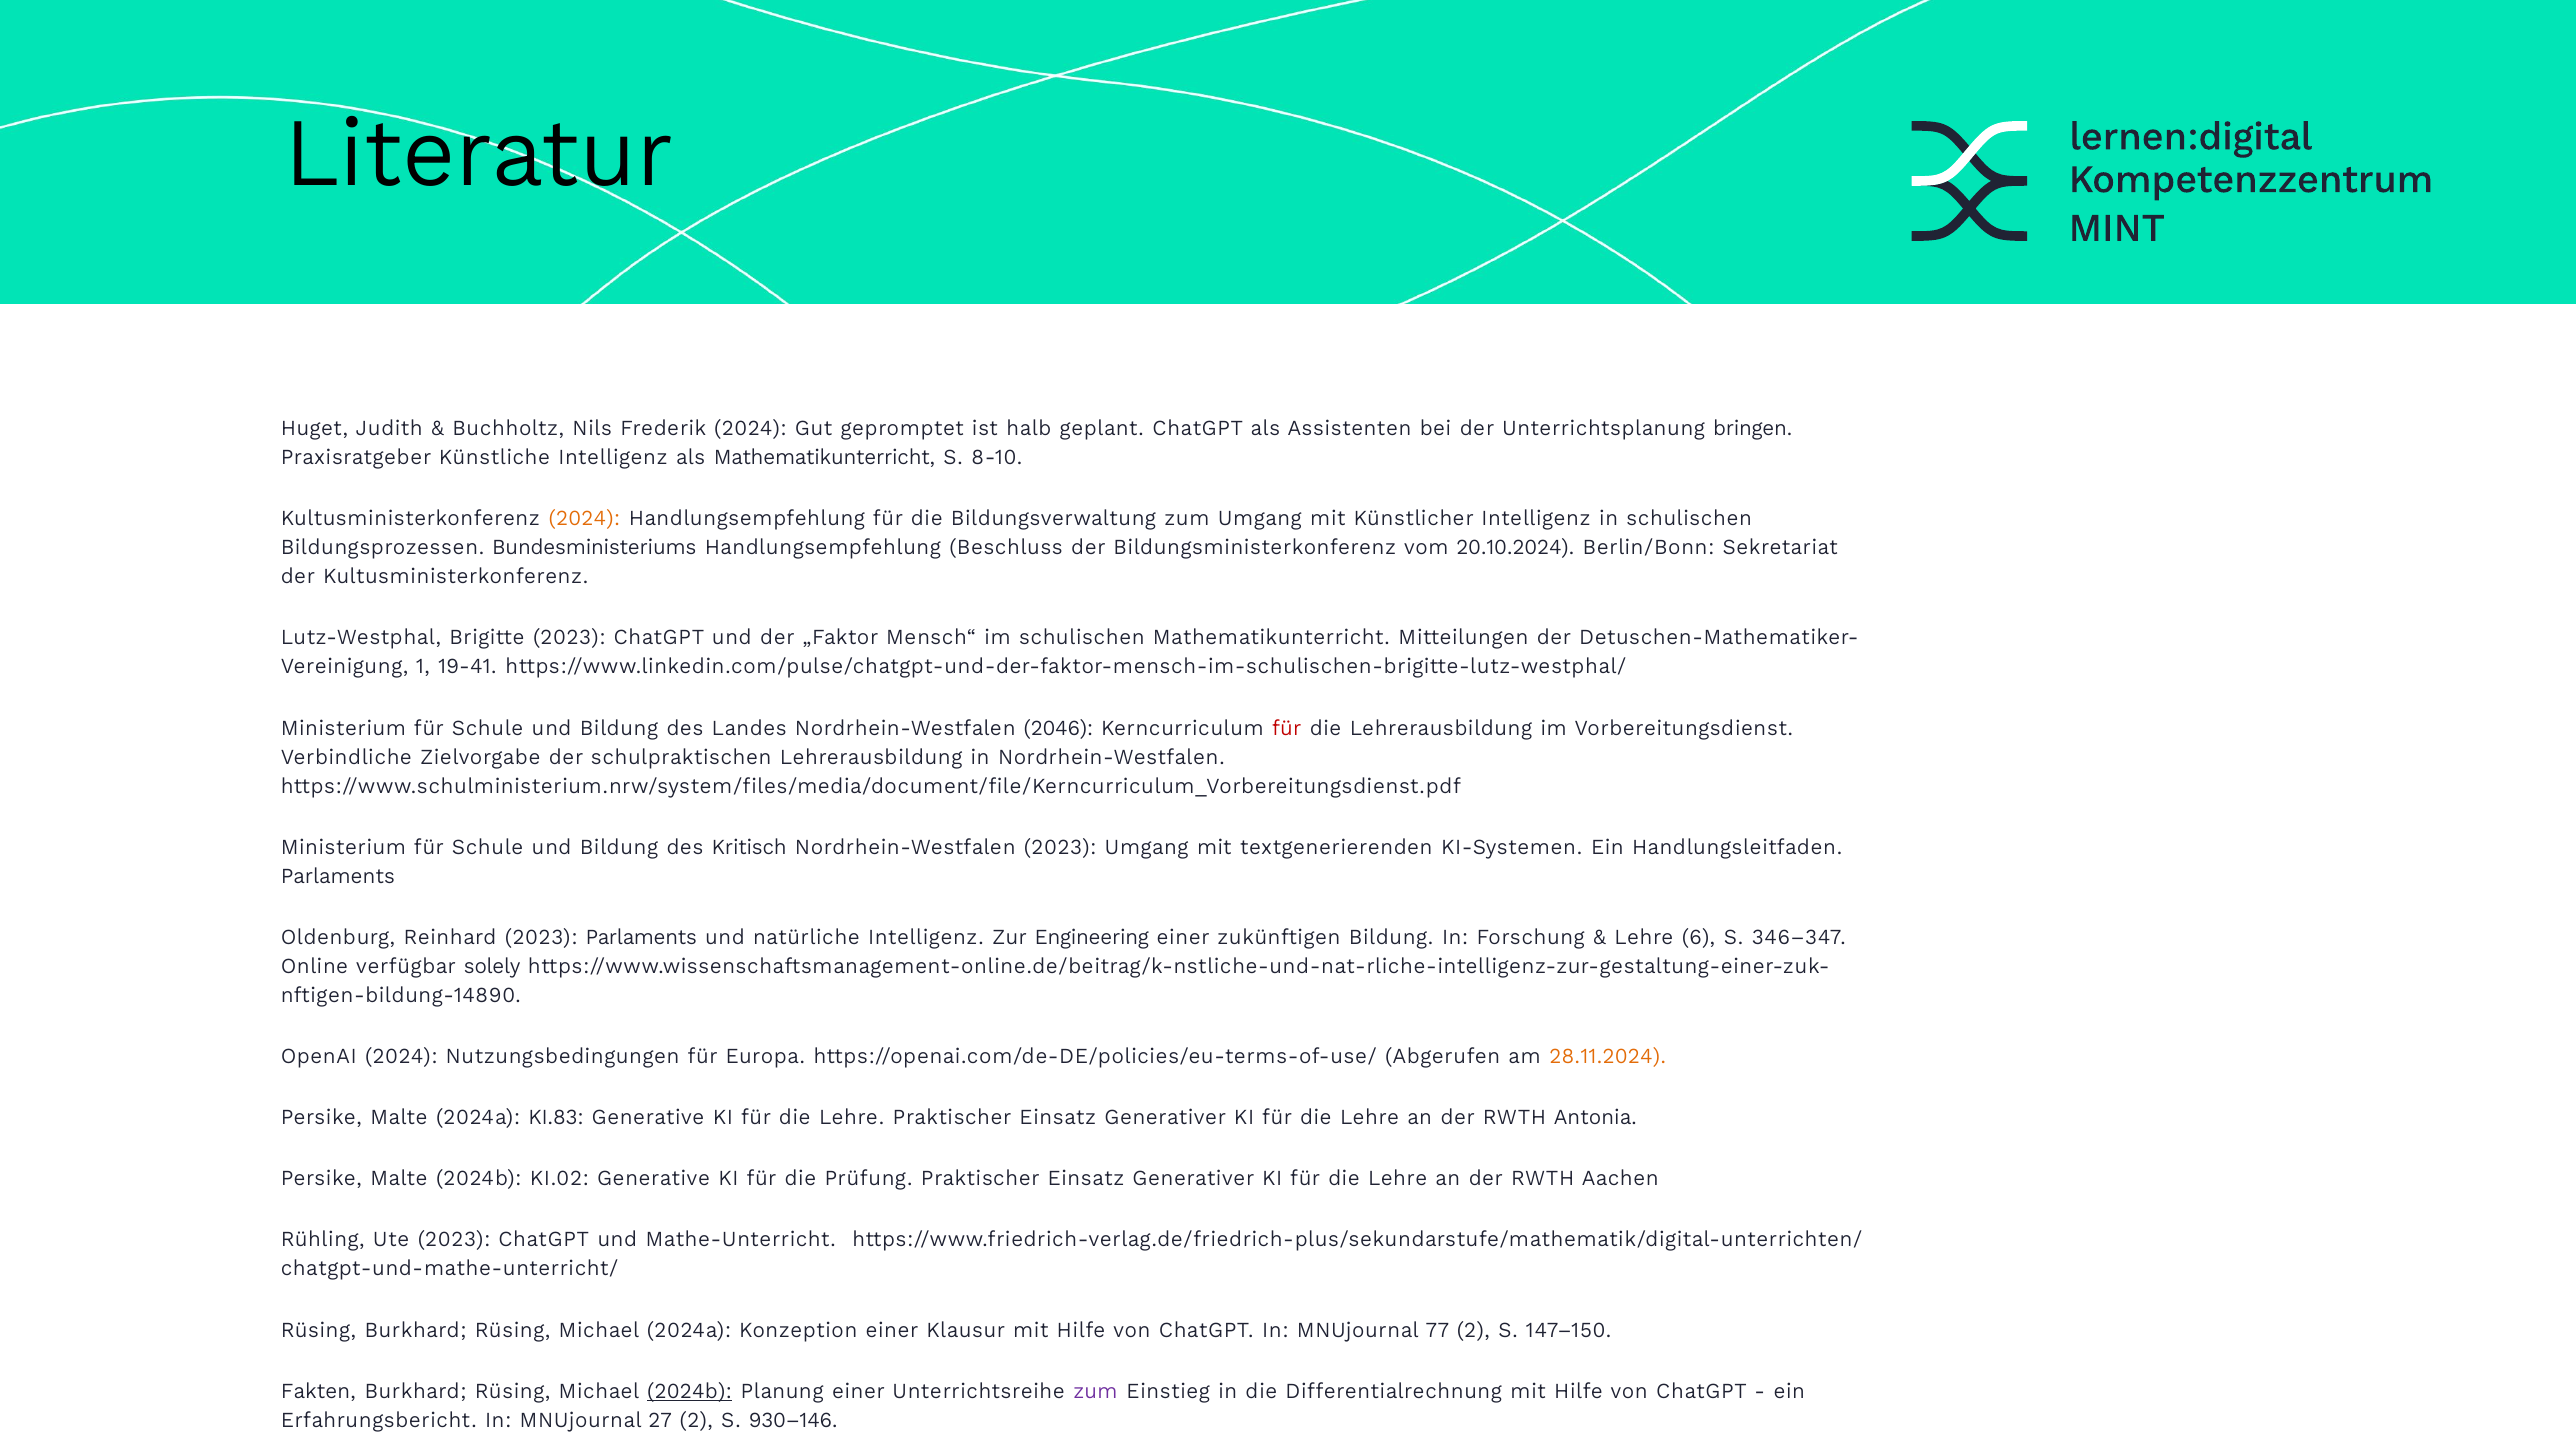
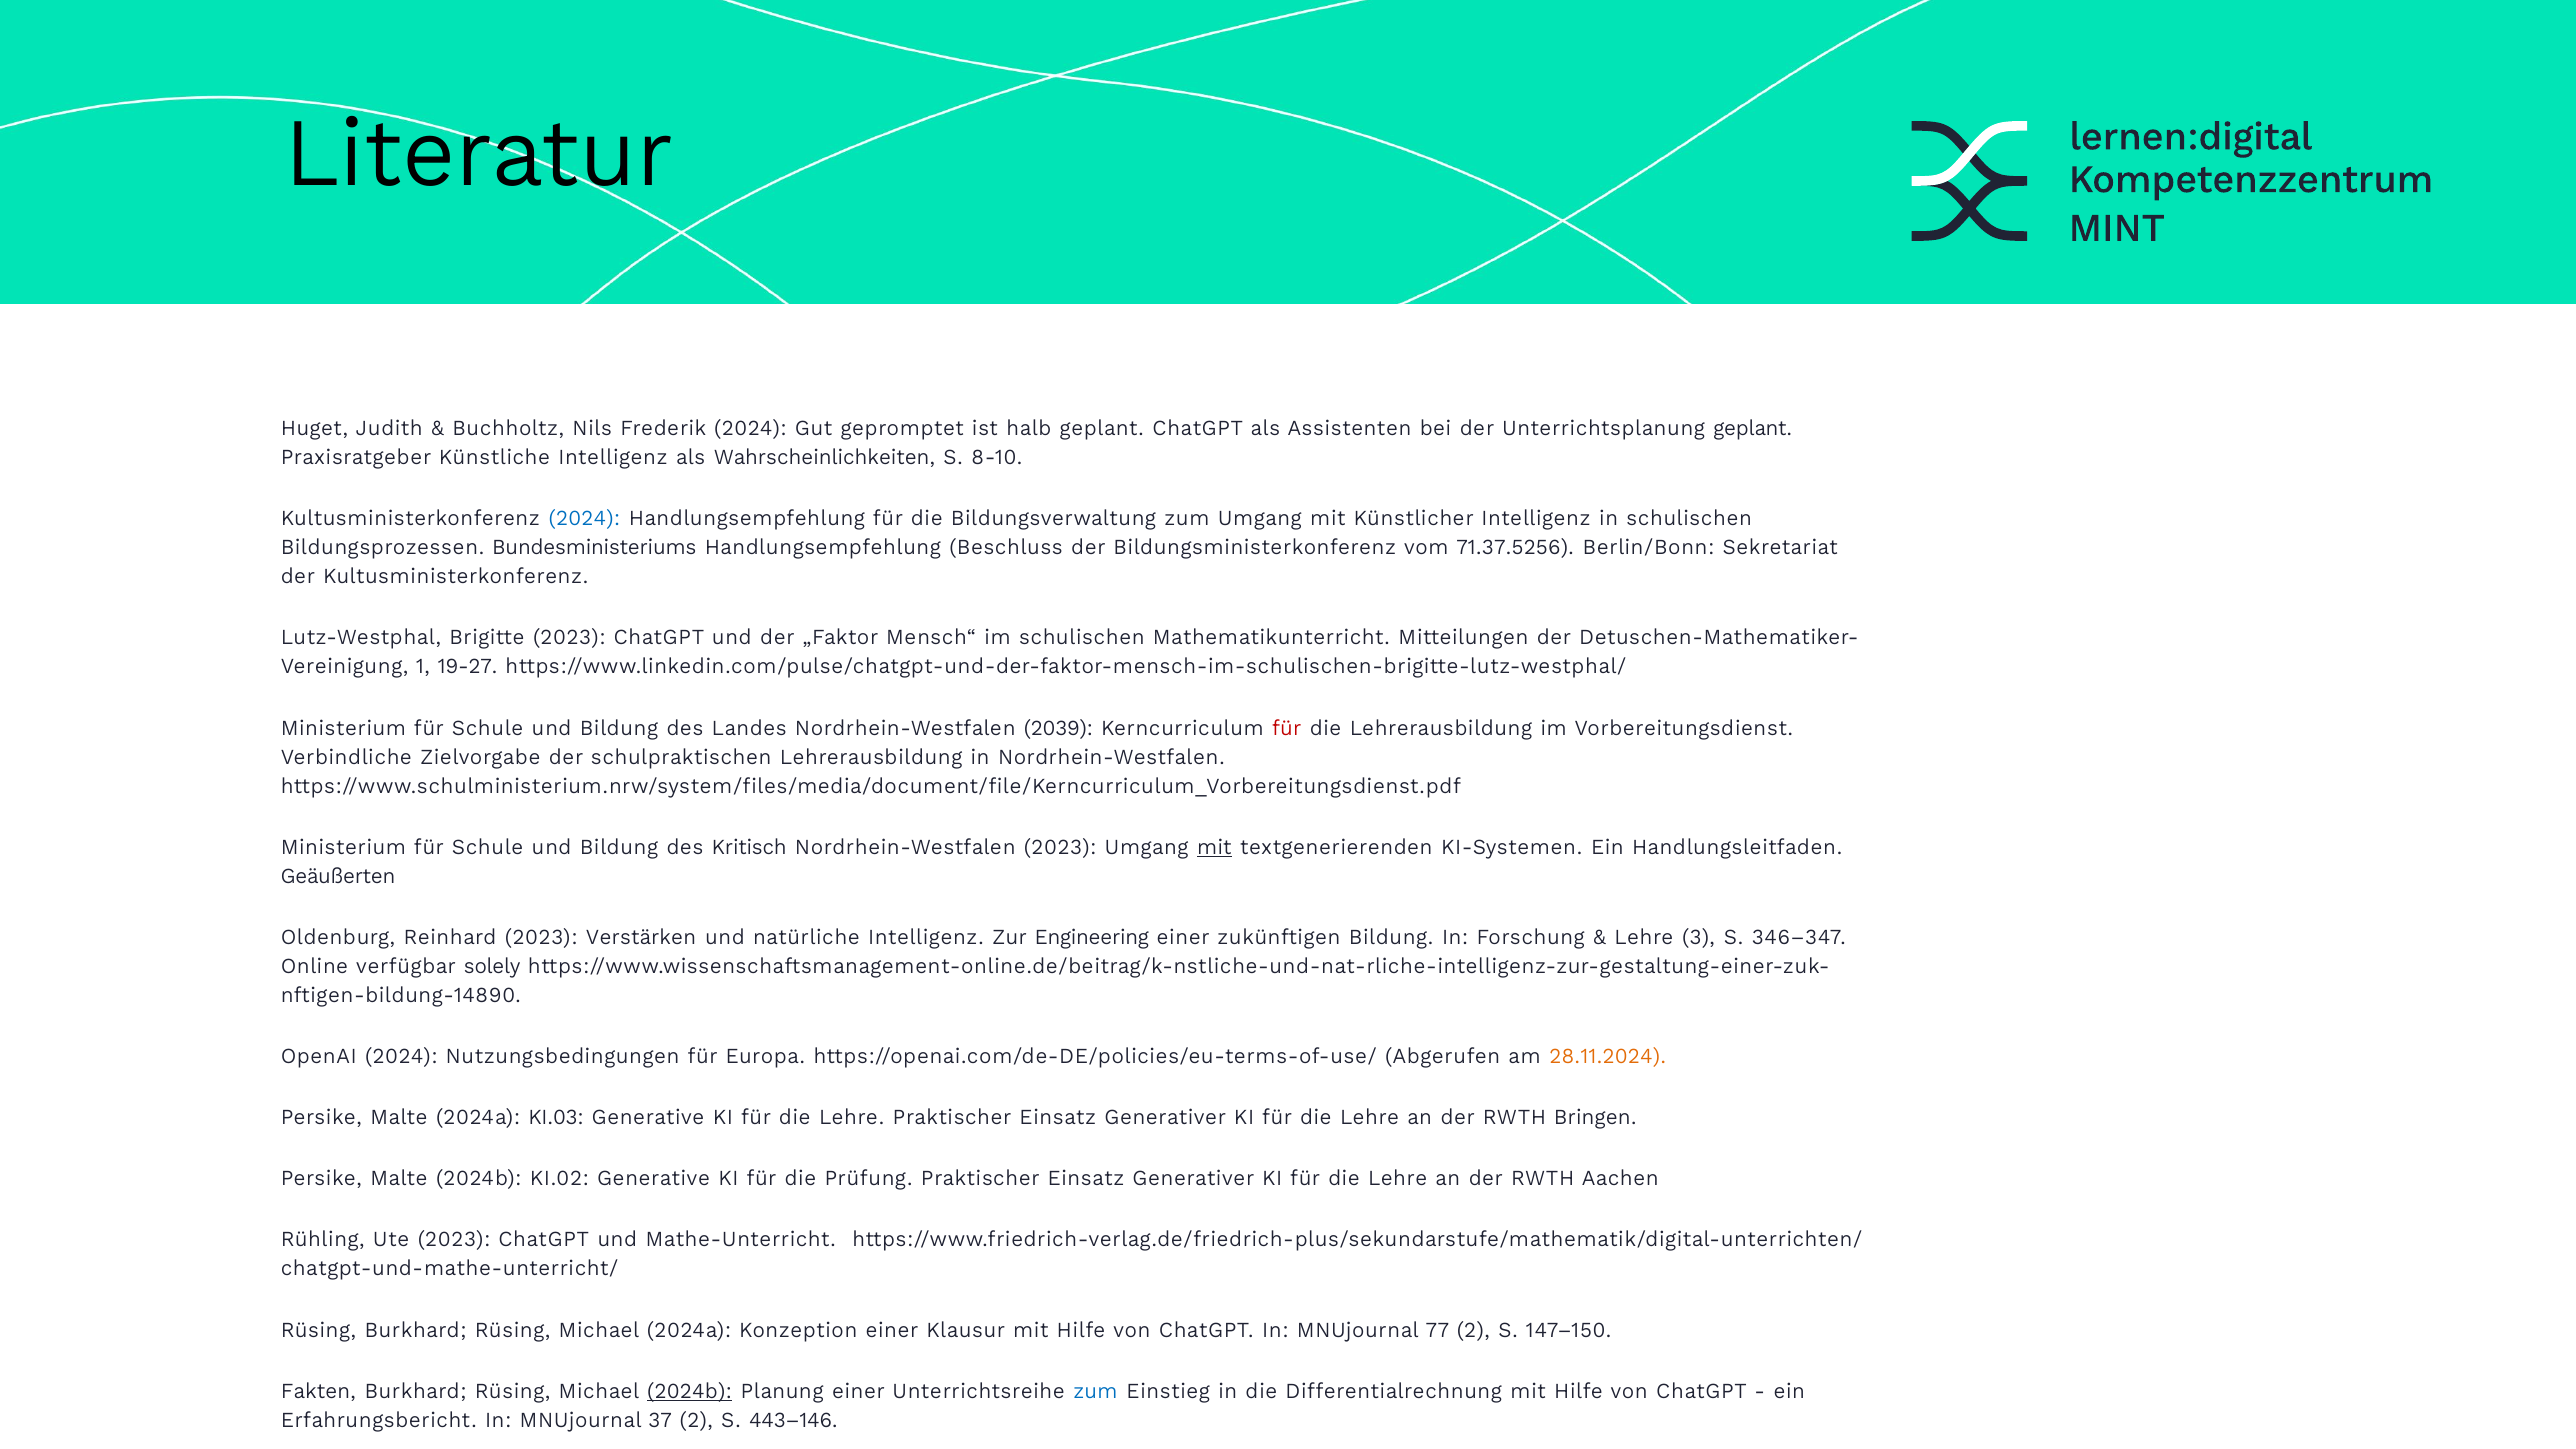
Unterrichtsplanung bringen: bringen -> geplant (1753, 429)
als Mathematikunterricht: Mathematikunterricht -> Wahrscheinlichkeiten (824, 458)
2024 colour: orange -> blue (584, 519)
20.10.2024: 20.10.2024 -> 71.37.5256 (1515, 548)
19-41: 19-41 -> 19-27 (468, 667)
2046: 2046 -> 2039 (1058, 728)
mit underline: none -> present (1214, 847)
Parlaments: Parlaments -> Geäußerten (338, 876)
2023 Parlaments: Parlaments -> Verstärken (641, 937)
6: 6 -> 3 (1698, 937)
KI.83: KI.83 -> KI.03 (556, 1118)
Antonia: Antonia -> Bringen (1595, 1118)
zum colour: purple -> blue (1095, 1391)
27: 27 -> 37 (660, 1420)
930–146: 930–146 -> 443–146 (793, 1420)
